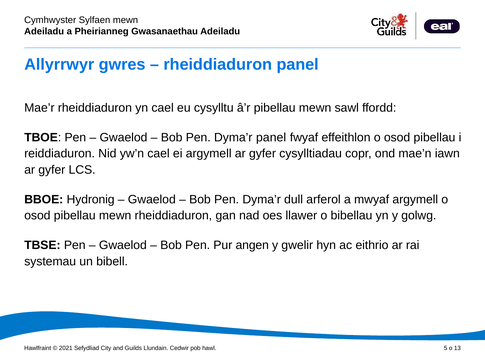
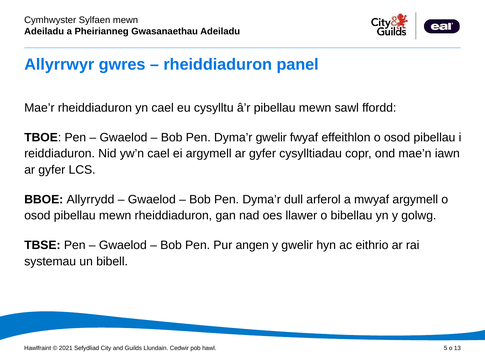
Dyma’r panel: panel -> gwelir (271, 137)
Hydronig: Hydronig -> Allyrrydd (91, 199)
